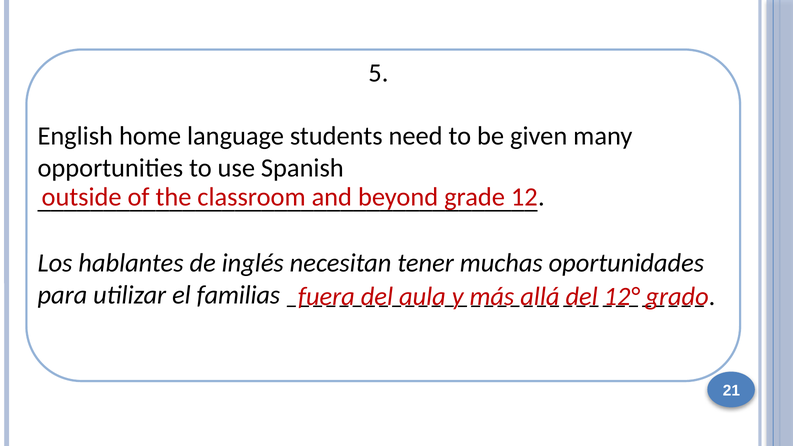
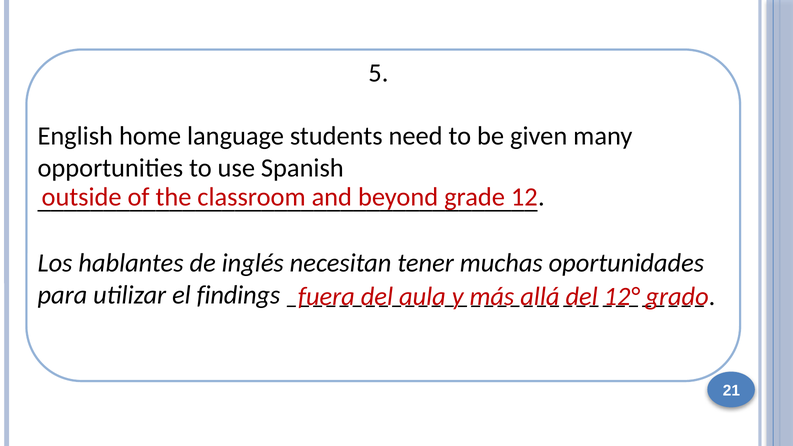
familias: familias -> findings (238, 295)
